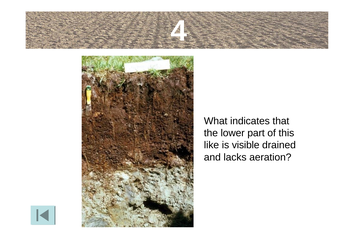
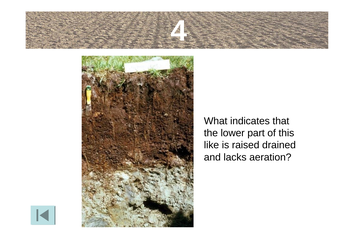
visible: visible -> raised (246, 145)
